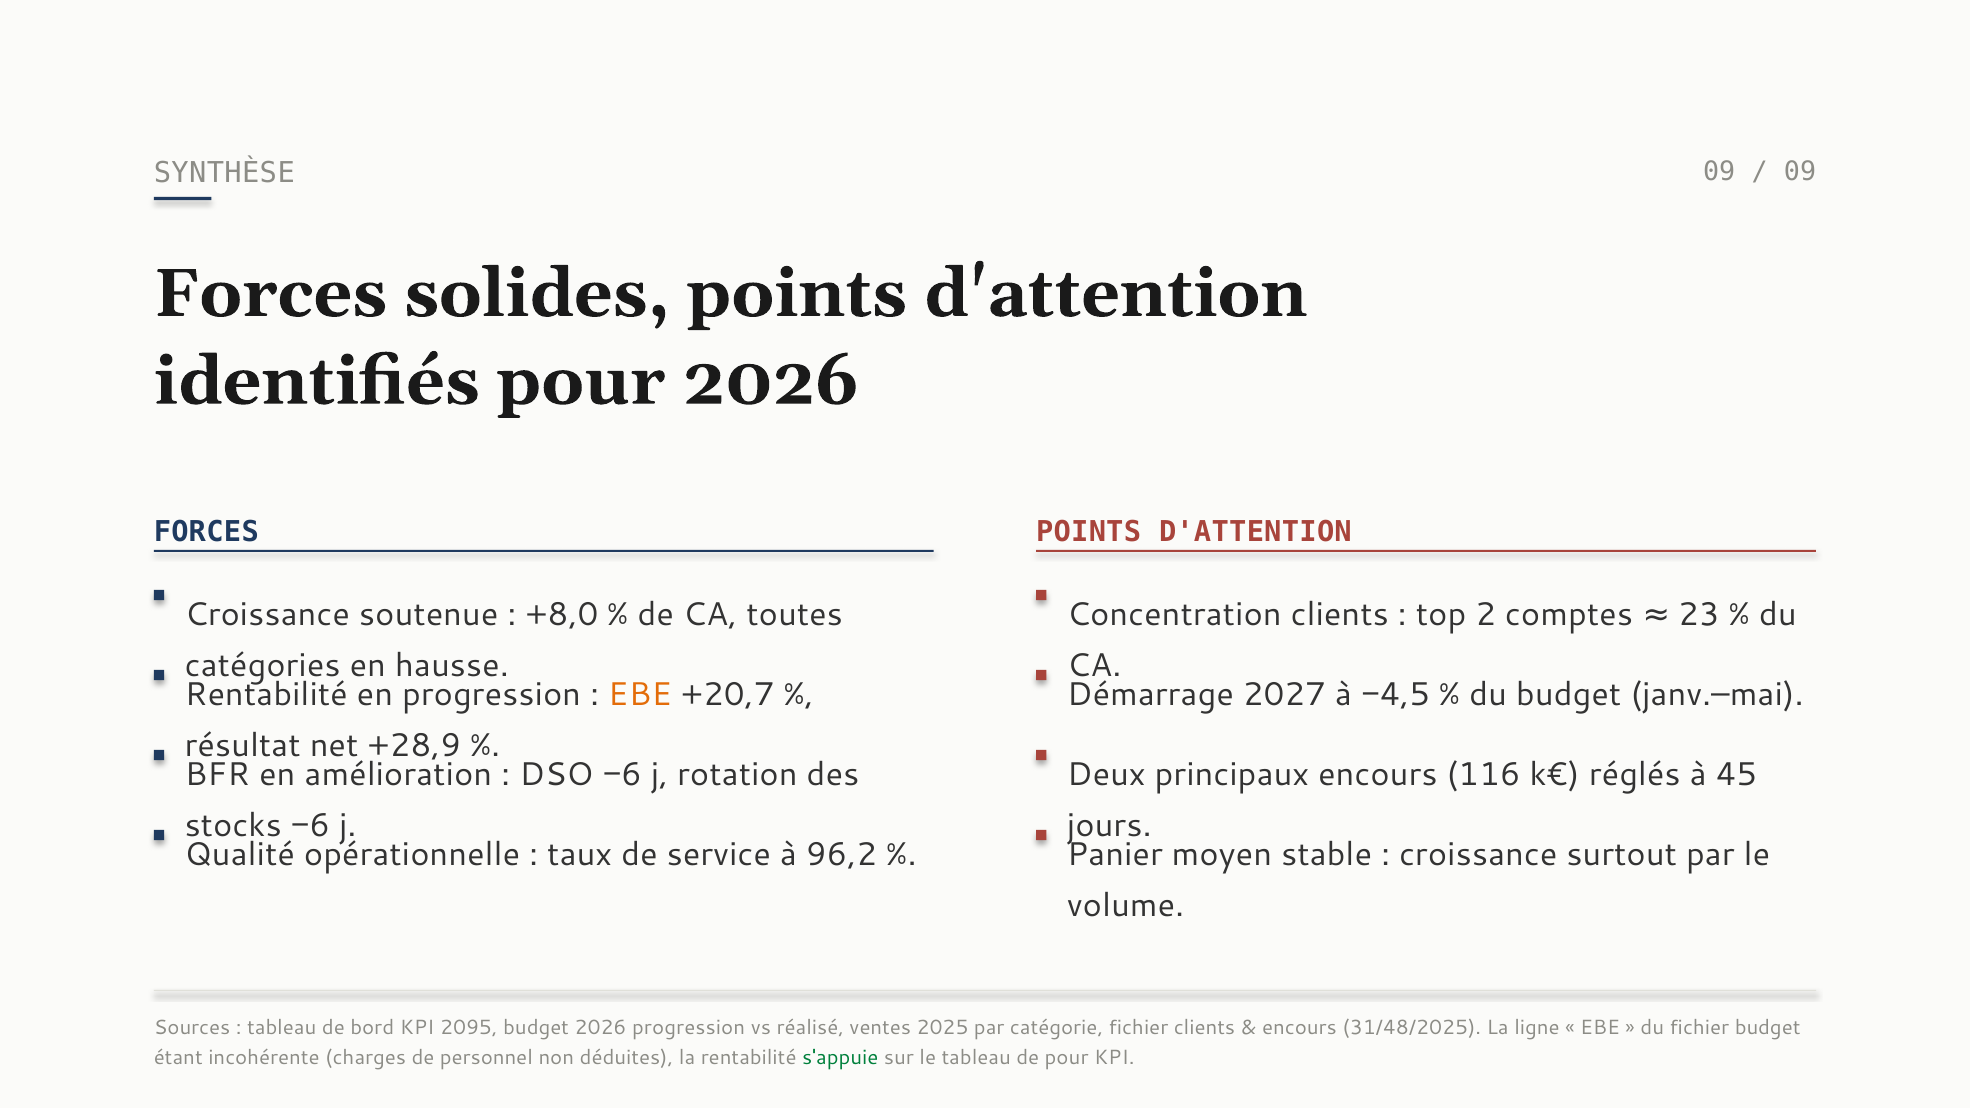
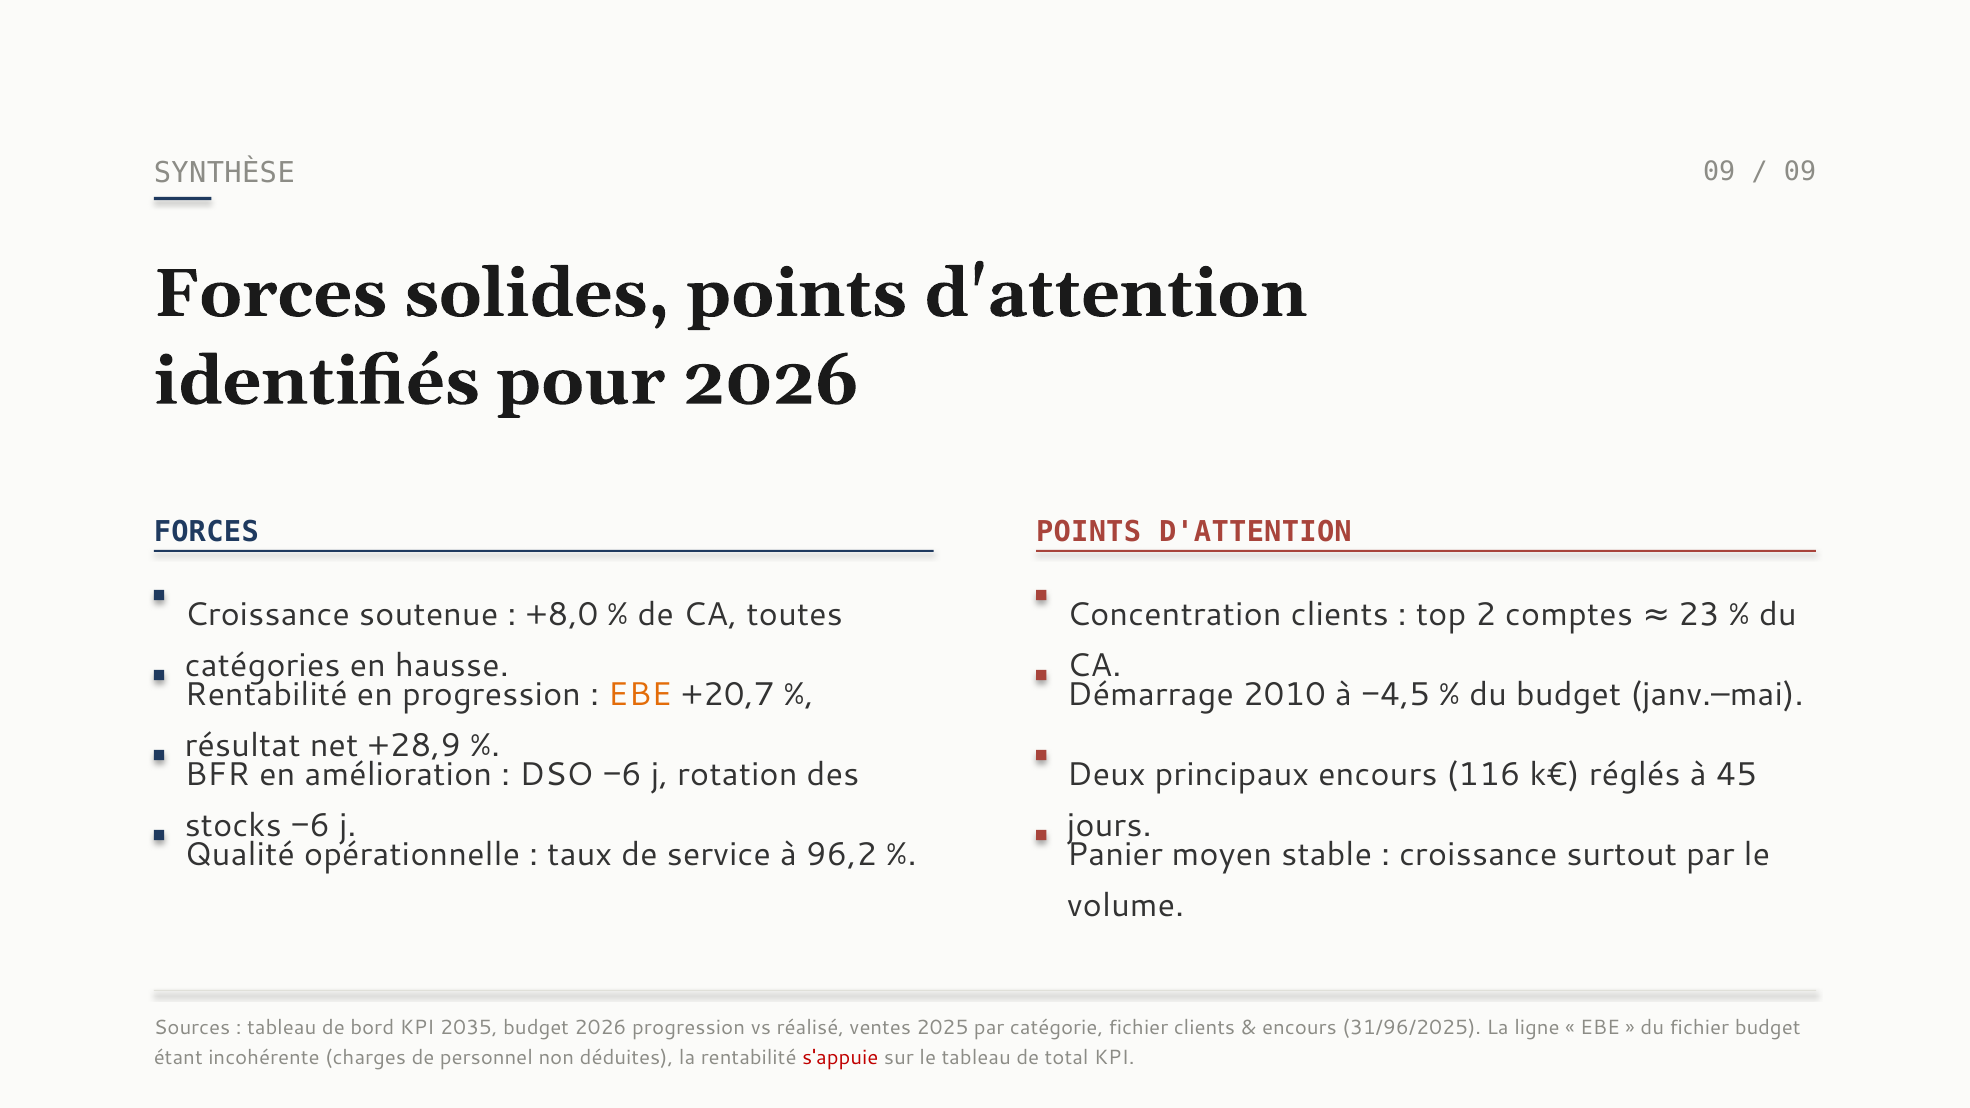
2027: 2027 -> 2010 (1284, 694)
2095: 2095 -> 2035 (469, 1027)
31/48/2025: 31/48/2025 -> 31/96/2025 (1412, 1027)
s'appuie colour: green -> red (840, 1058)
de pour: pour -> total (1067, 1058)
